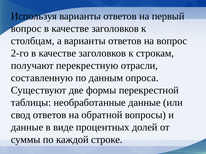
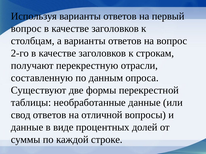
обратной: обратной -> отличной (102, 115)
